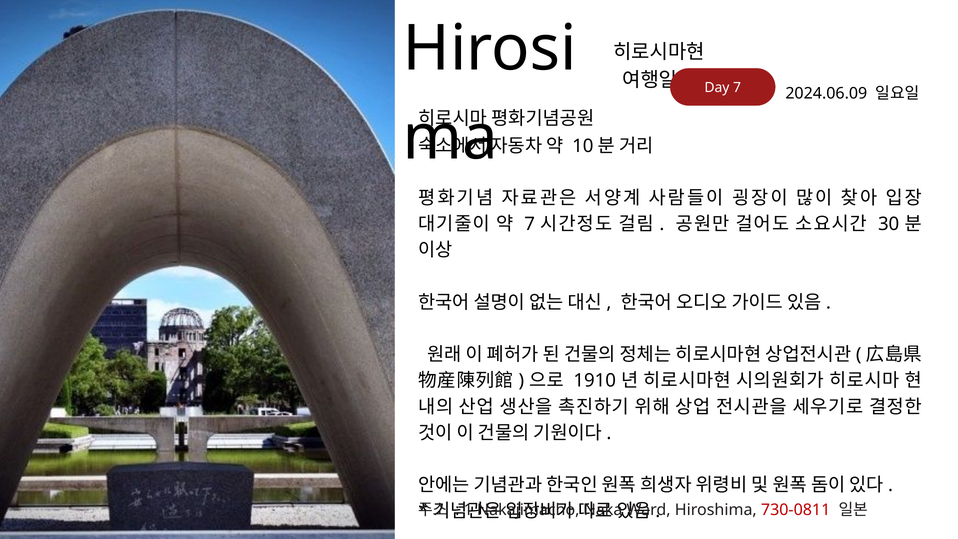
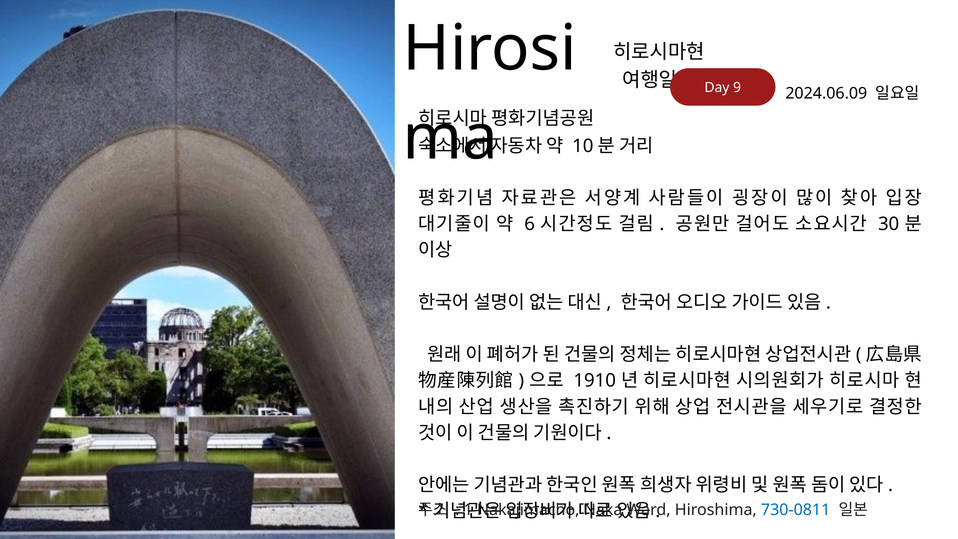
Day 7: 7 -> 9 (737, 88)
7: 7 -> 6 (530, 224)
730-0811 colour: red -> blue (796, 510)
